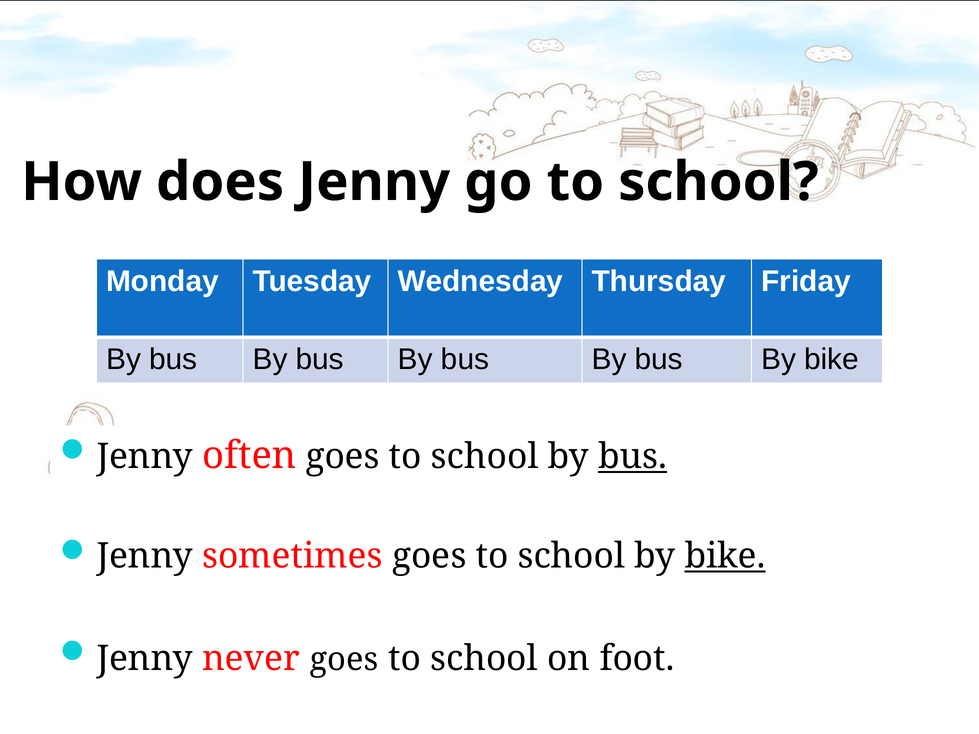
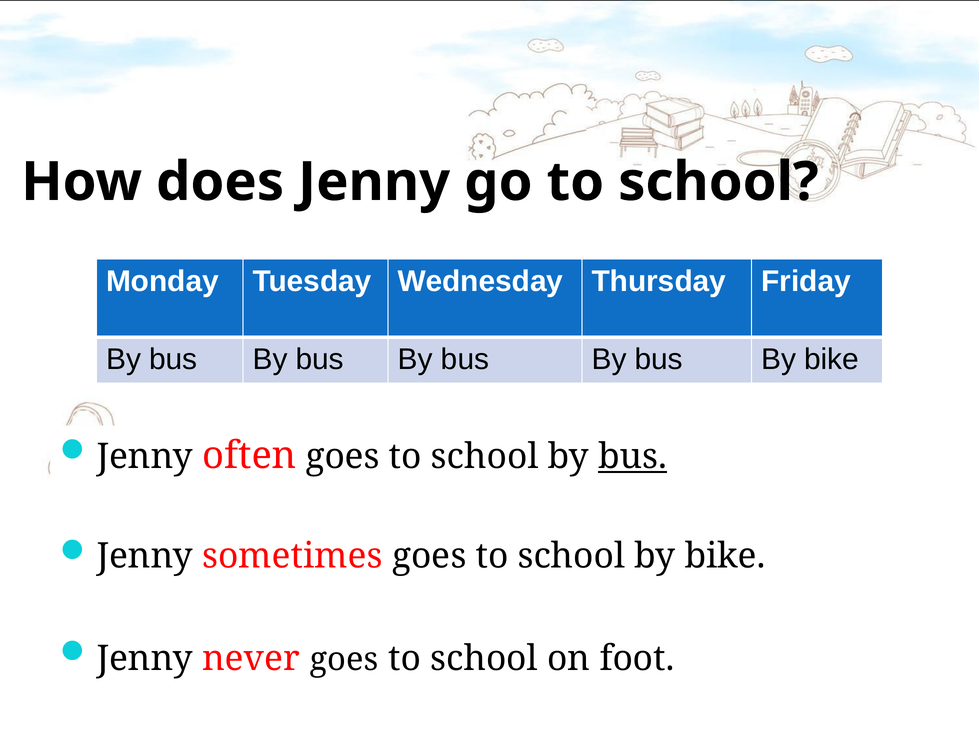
bike underline: present -> none (725, 556)
